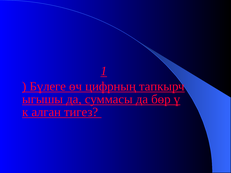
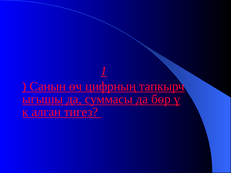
Бүлеге: Бүлеге -> Санын (48, 86)
